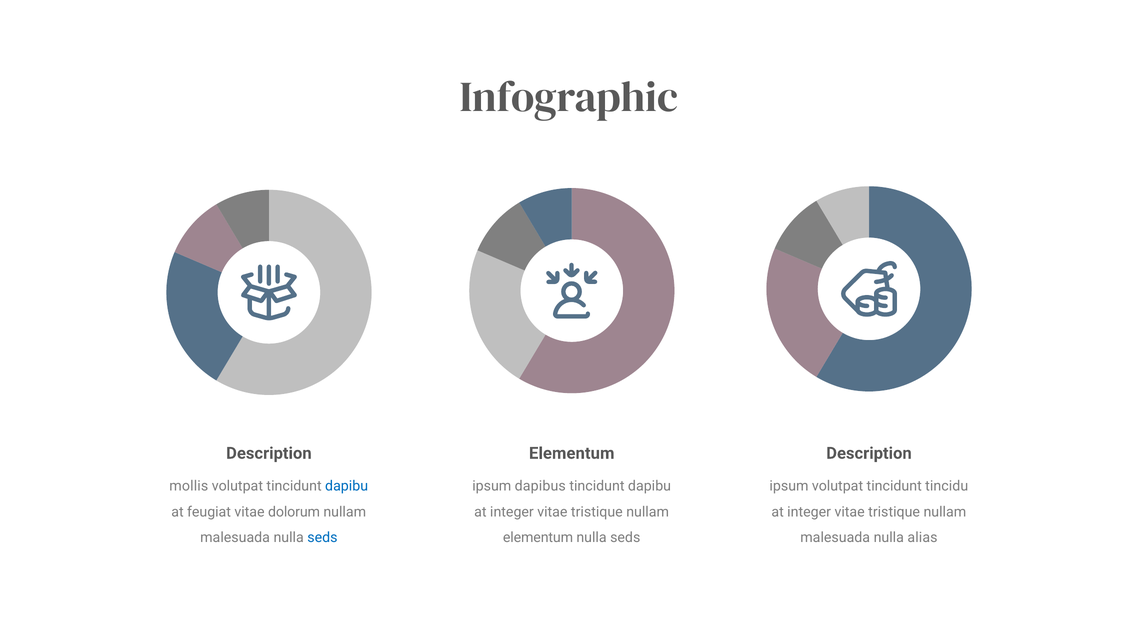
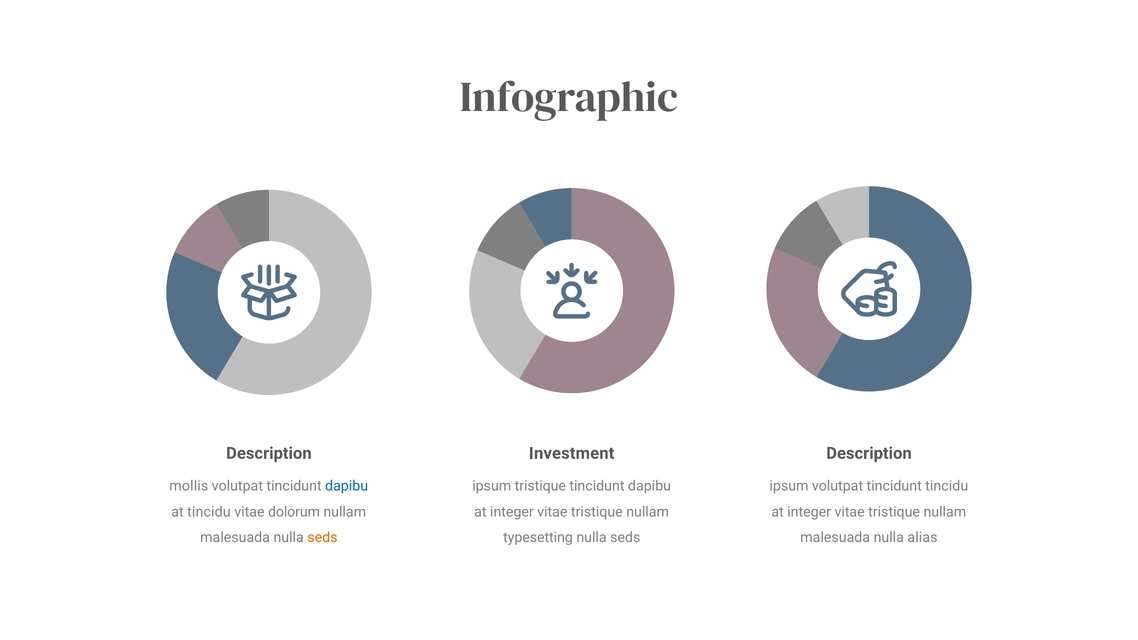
Elementum: Elementum -> Investment (572, 453)
ipsum dapibus: dapibus -> tristique (540, 486)
at feugiat: feugiat -> tincidu (209, 512)
seds colour: blue -> orange (322, 537)
elementum: elementum -> typesetting (538, 537)
